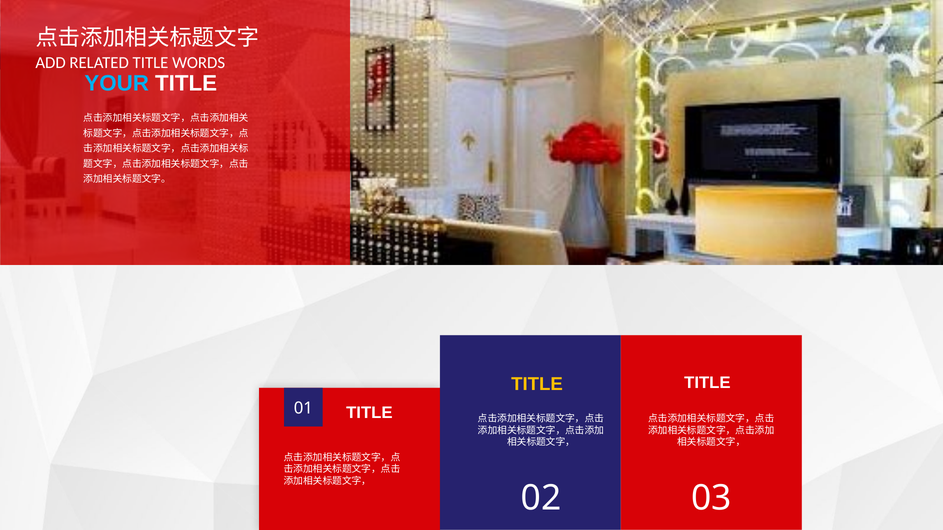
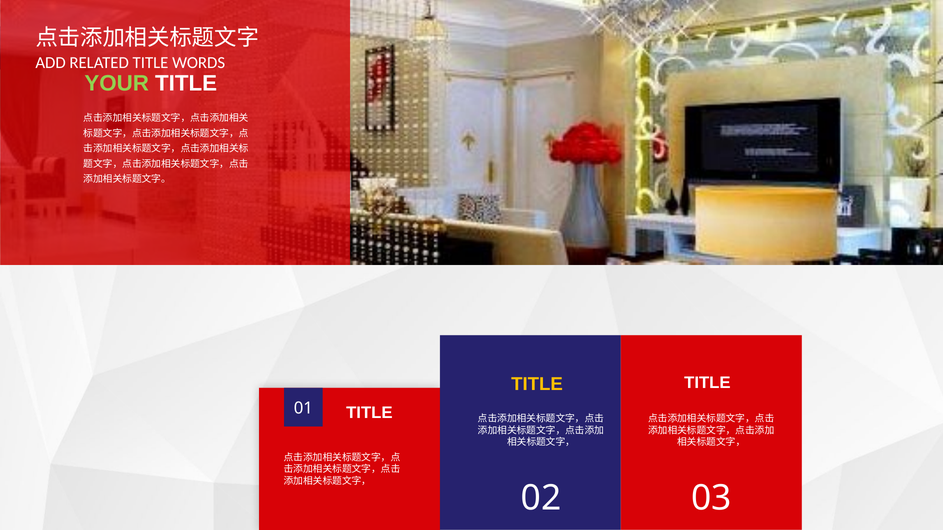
YOUR colour: light blue -> light green (117, 83)
